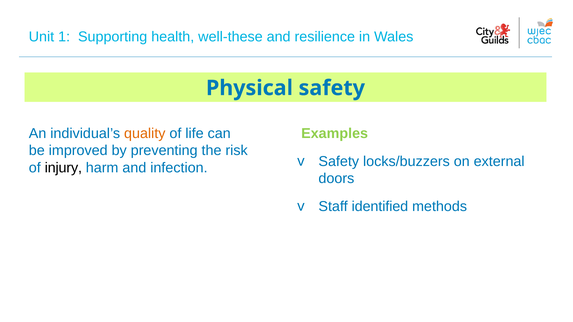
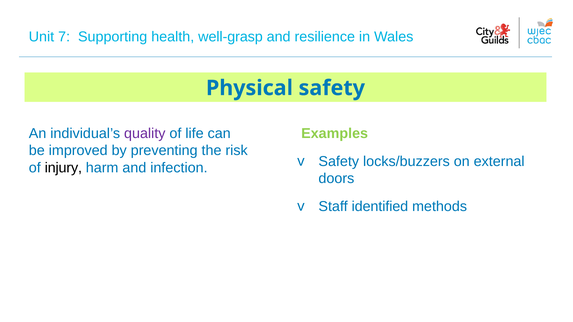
1: 1 -> 7 (64, 37)
well-these: well-these -> well-grasp (231, 37)
quality colour: orange -> purple (145, 134)
